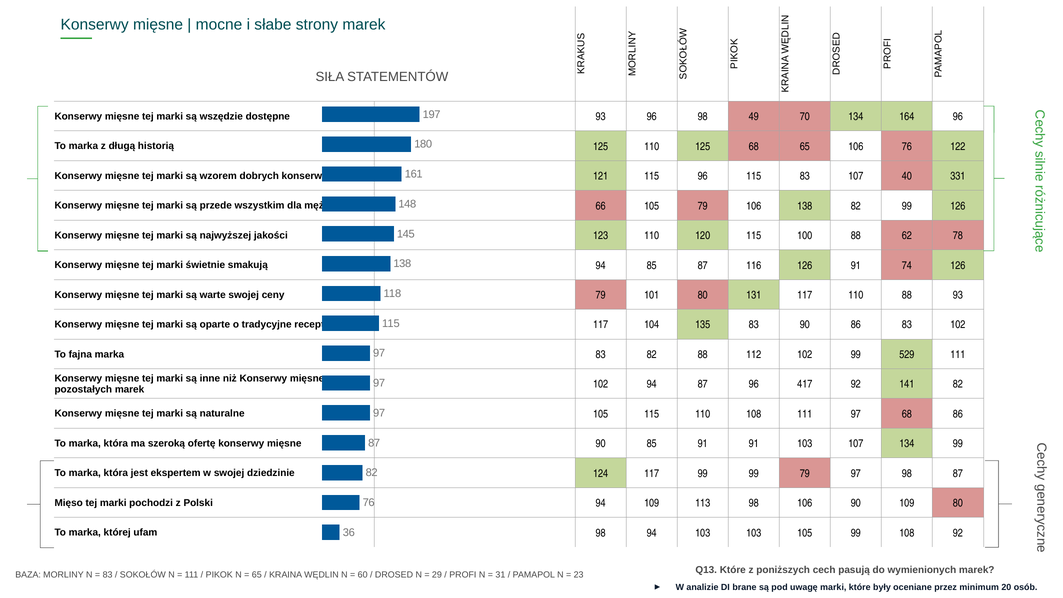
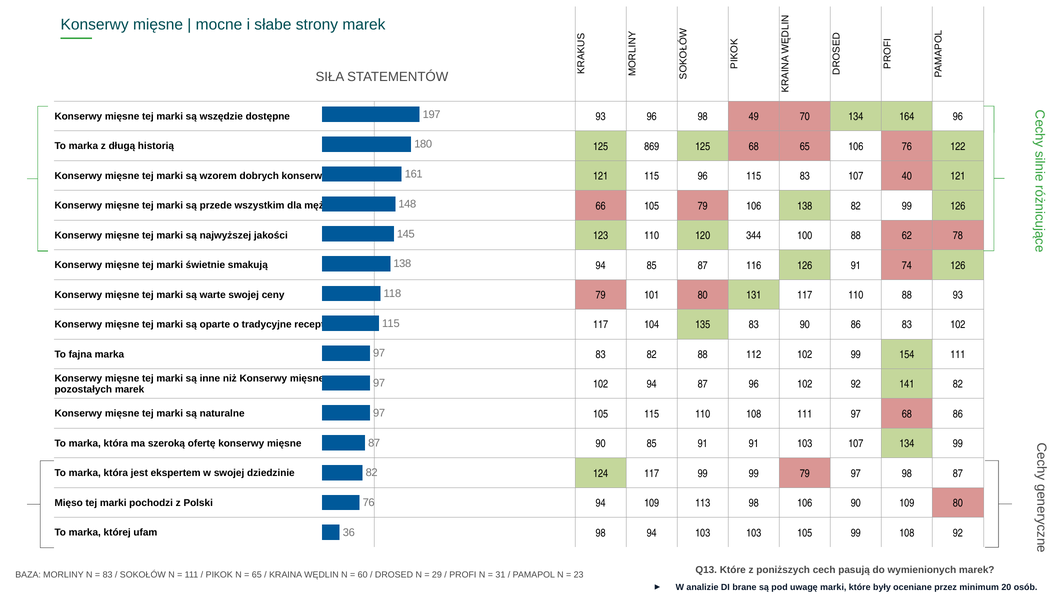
125 110: 110 -> 869 (652, 146)
40 331: 331 -> 121 (958, 176)
120 115: 115 -> 344 (754, 236)
529: 529 -> 154 (907, 355)
96 417: 417 -> 102 (805, 384)
